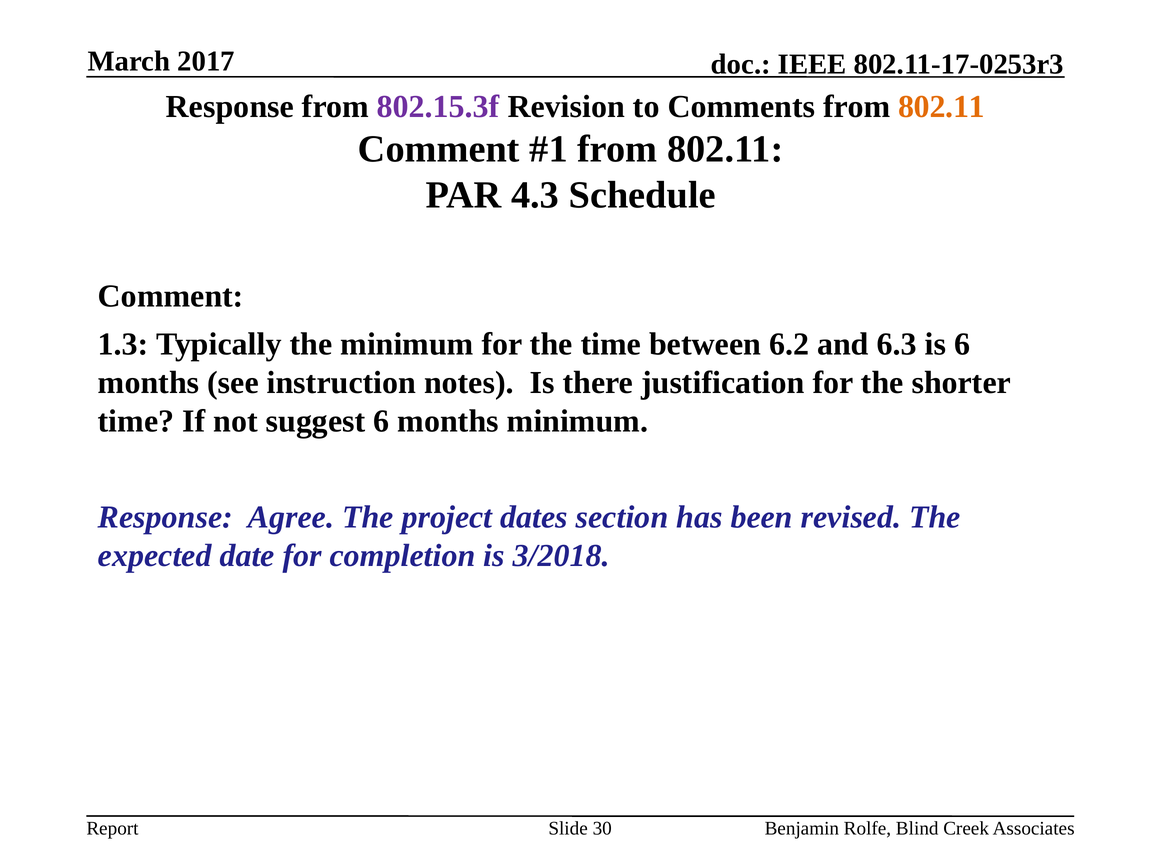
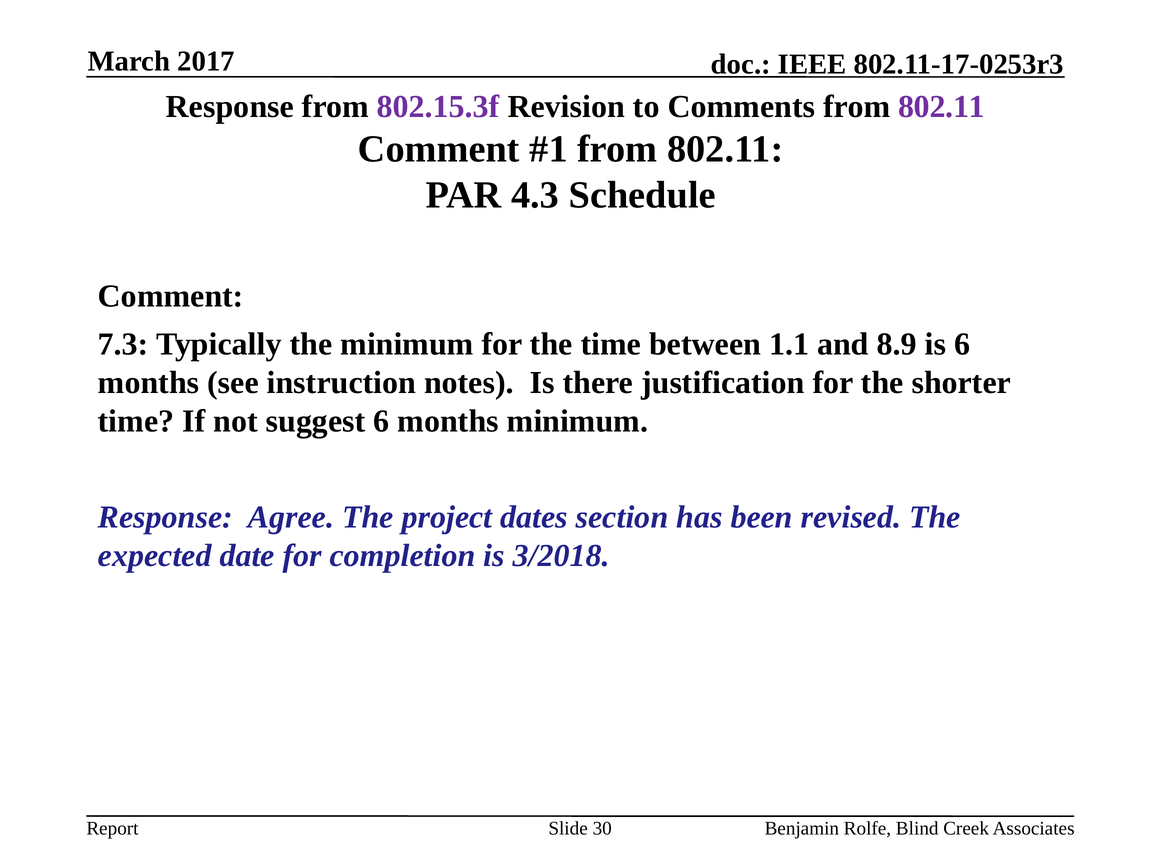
802.11 colour: orange -> purple (942, 106)
1.3: 1.3 -> 7.3 (123, 344)
6.2: 6.2 -> 1.1 (789, 344)
6.3: 6.3 -> 8.9 (897, 344)
